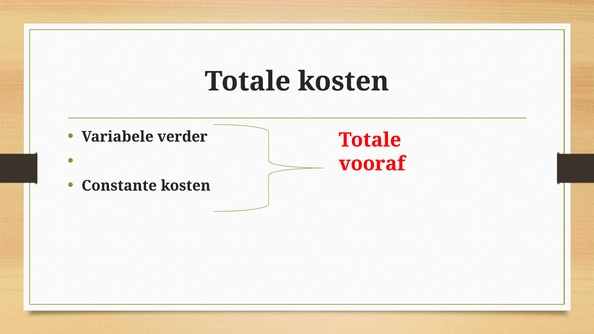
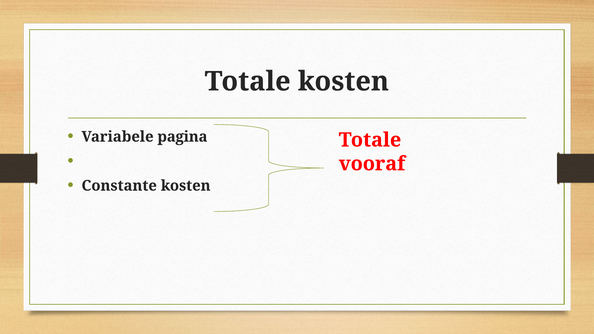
verder: verder -> pagina (182, 137)
